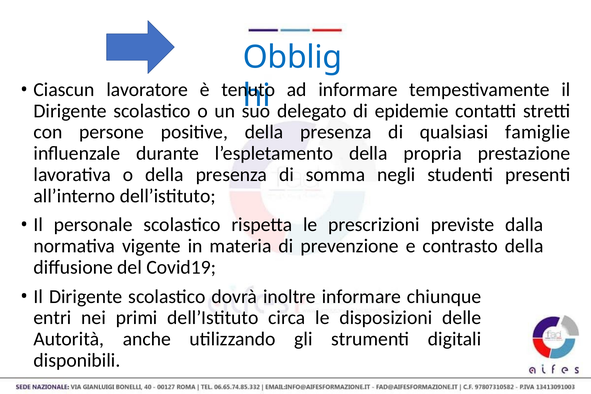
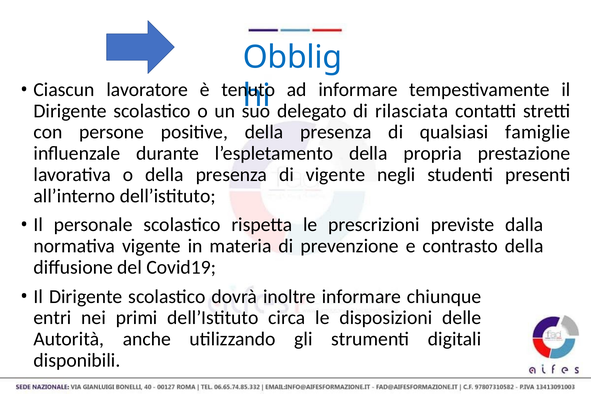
epidemie: epidemie -> rilasciata (412, 111)
di somma: somma -> vigente (335, 175)
